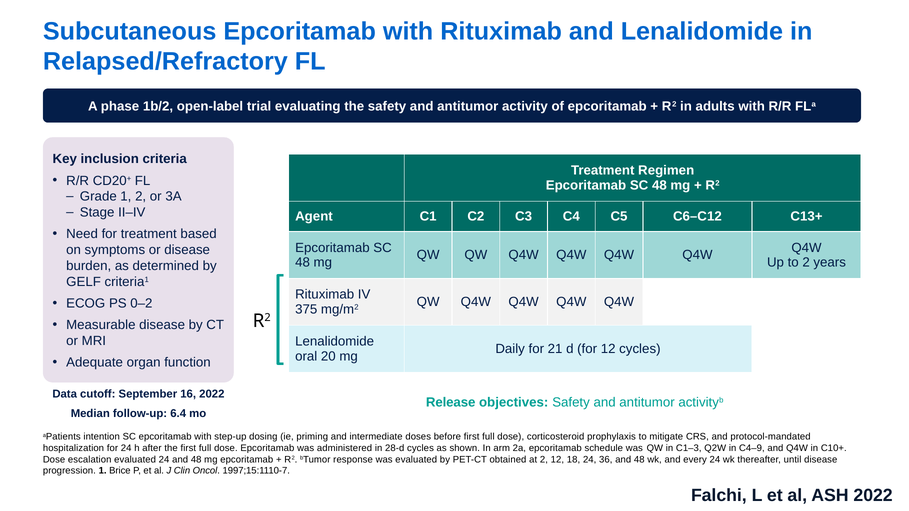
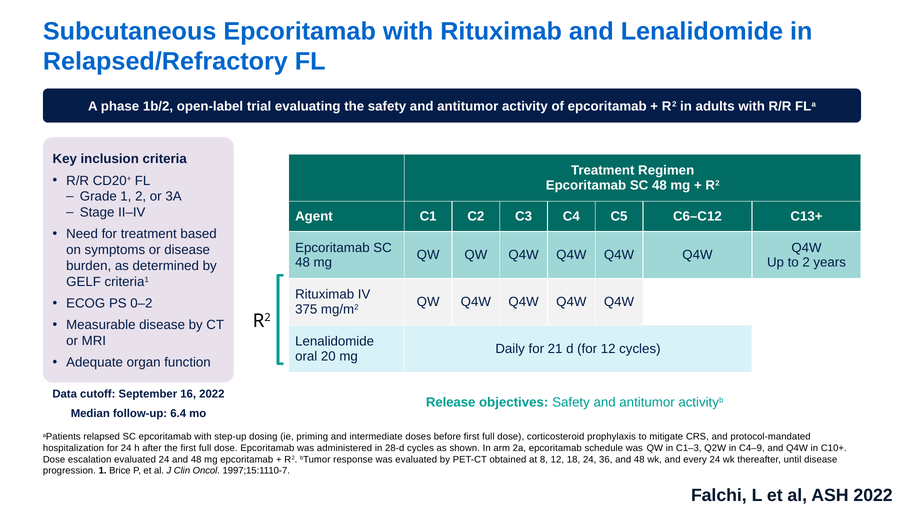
intention: intention -> relapsed (102, 437)
at 2: 2 -> 8 (544, 460)
